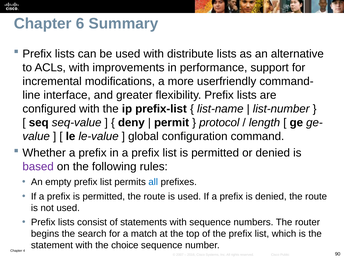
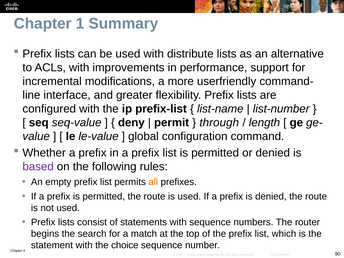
6: 6 -> 1 (80, 24)
protocol: protocol -> through (219, 123)
all colour: blue -> orange (153, 182)
